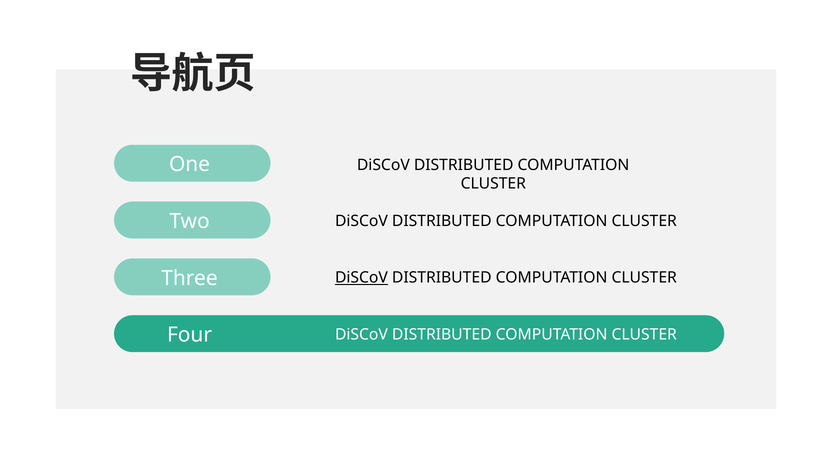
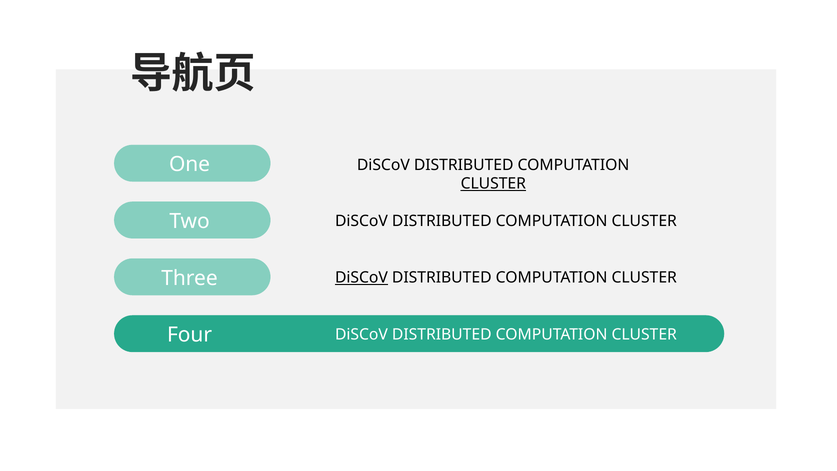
CLUSTER underline: none -> present (493, 184)
